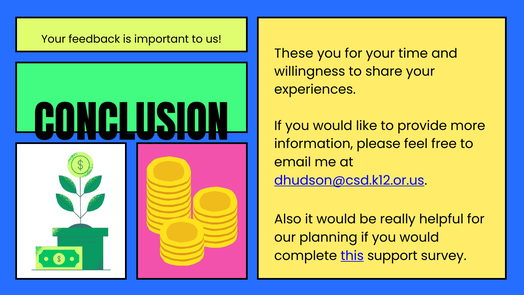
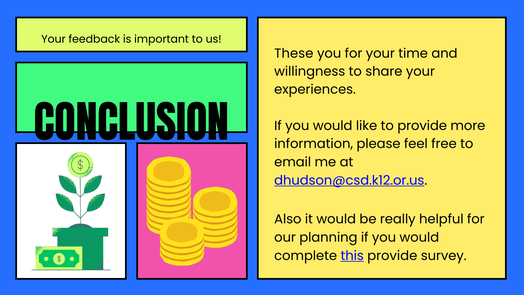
this support: support -> provide (392, 256)
